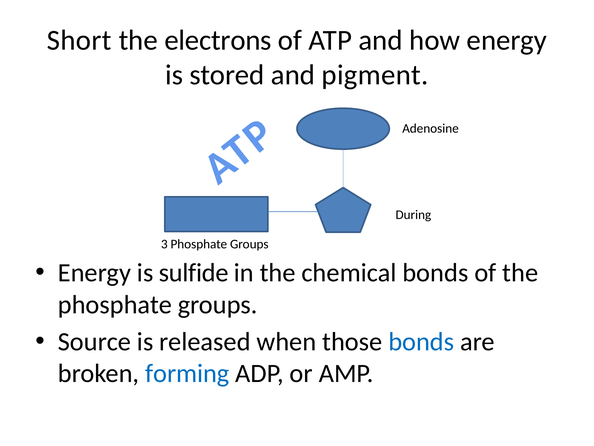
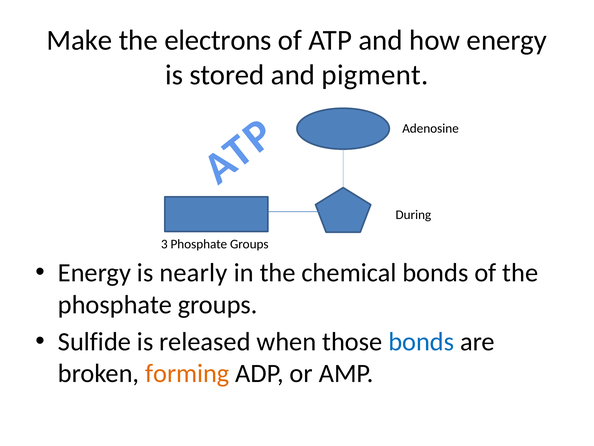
Short: Short -> Make (79, 40)
sulfide: sulfide -> nearly (193, 273)
Source: Source -> Sulfide (94, 341)
forming colour: blue -> orange (187, 373)
